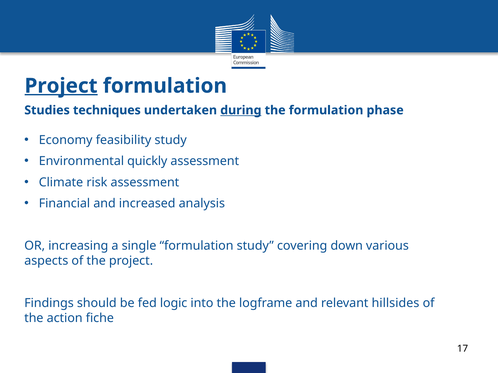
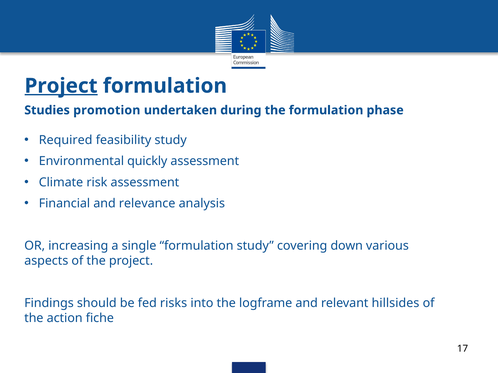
techniques: techniques -> promotion (107, 110)
during underline: present -> none (241, 110)
Economy: Economy -> Required (66, 140)
increased: increased -> relevance (147, 204)
logic: logic -> risks (174, 303)
